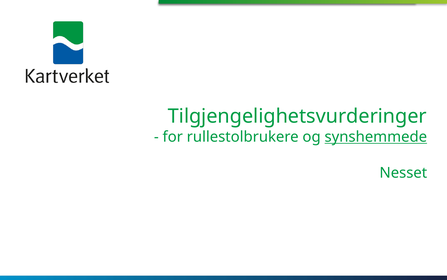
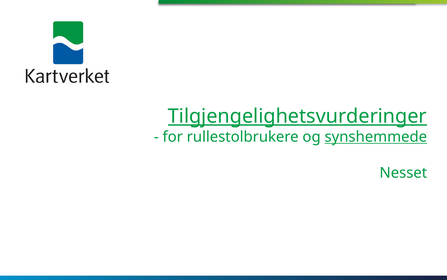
Tilgjengelighetsvurderinger underline: none -> present (297, 116)
